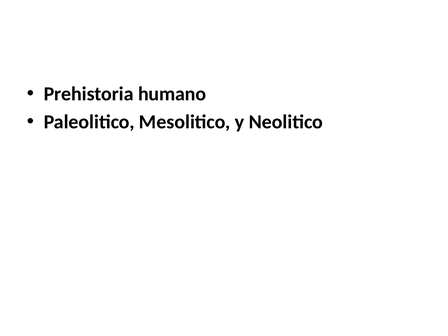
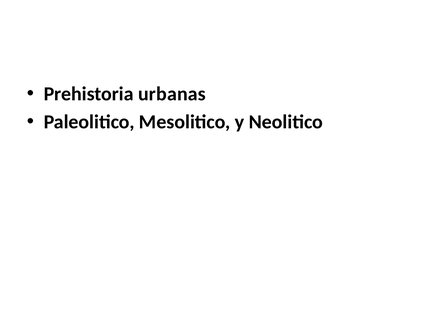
humano: humano -> urbanas (172, 94)
